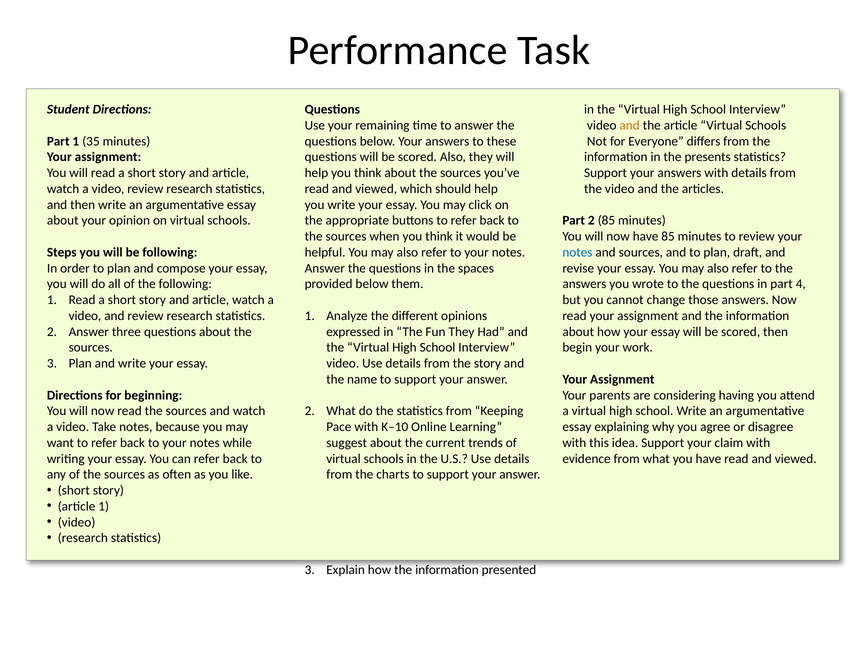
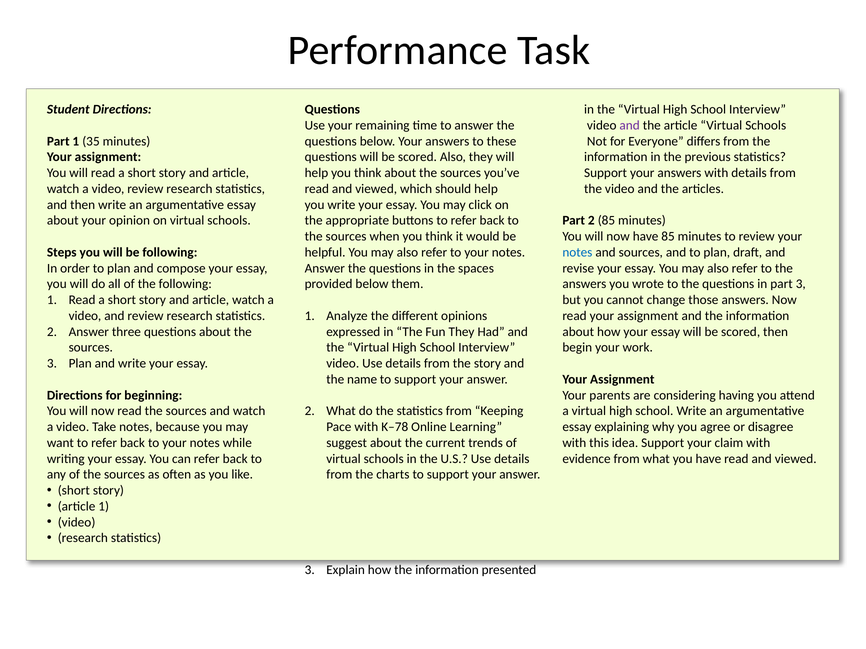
and colour: orange -> purple (630, 125)
presents: presents -> previous (708, 157)
part 4: 4 -> 3 (801, 284)
K–10: K–10 -> K–78 (395, 427)
